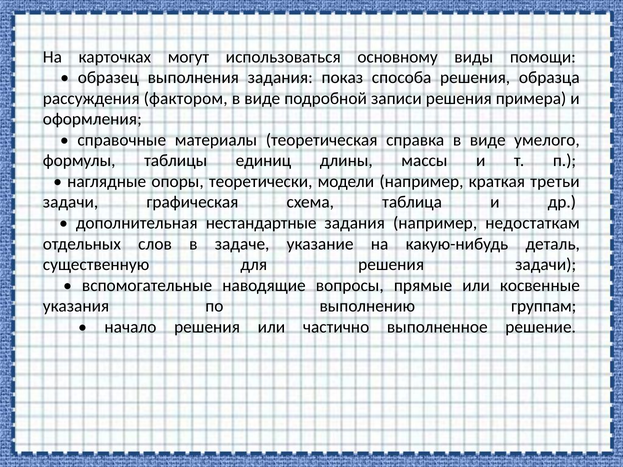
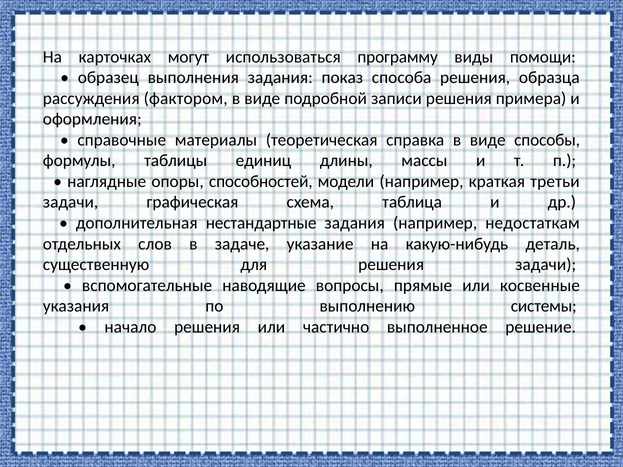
основному: основному -> программу (398, 57)
умелого: умелого -> способы (547, 140)
теоретически: теоретически -> способностей (261, 182)
группам: группам -> системы (544, 306)
